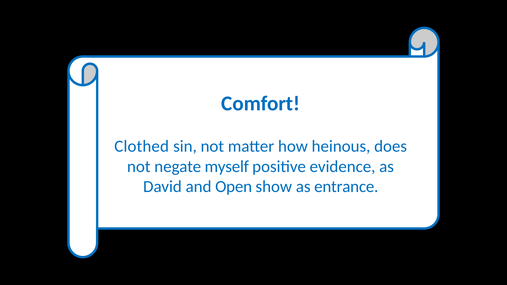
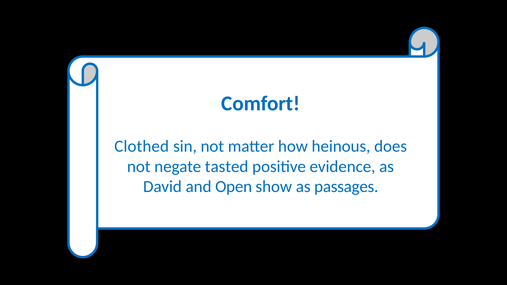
myself: myself -> tasted (227, 167)
entrance: entrance -> passages (346, 187)
